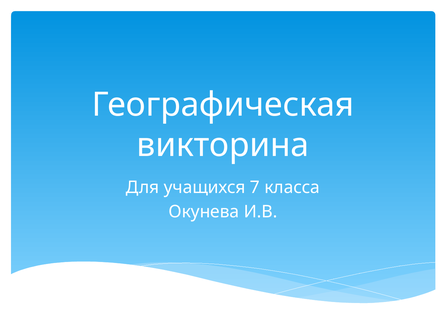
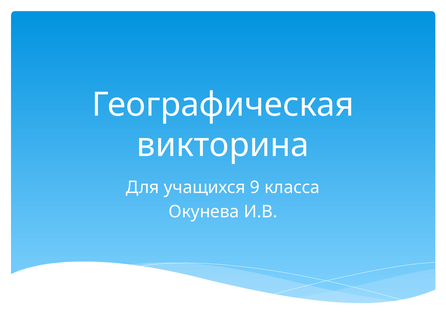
7: 7 -> 9 (255, 187)
